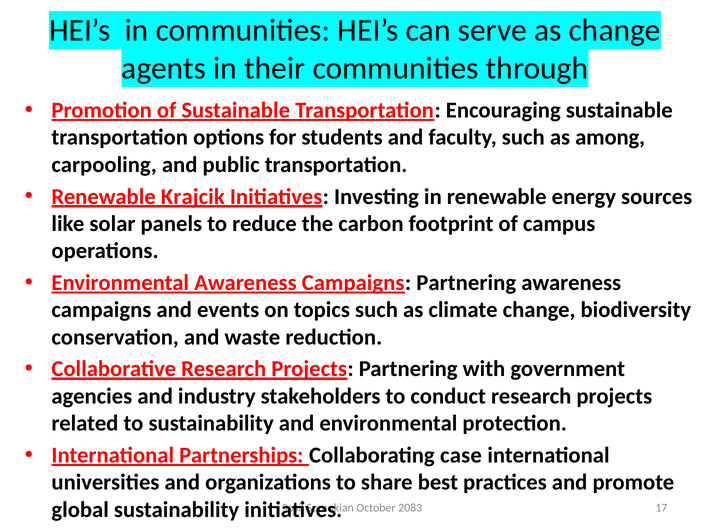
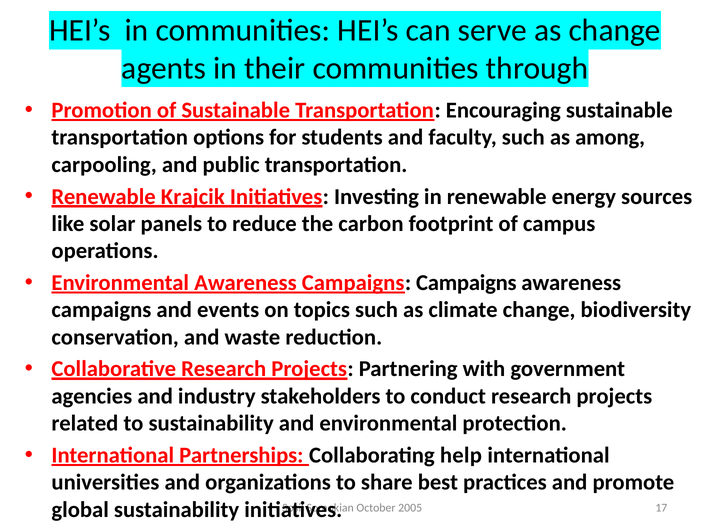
Campaigns Partnering: Partnering -> Campaigns (466, 283)
case: case -> help (461, 456)
2083: 2083 -> 2005 (410, 508)
